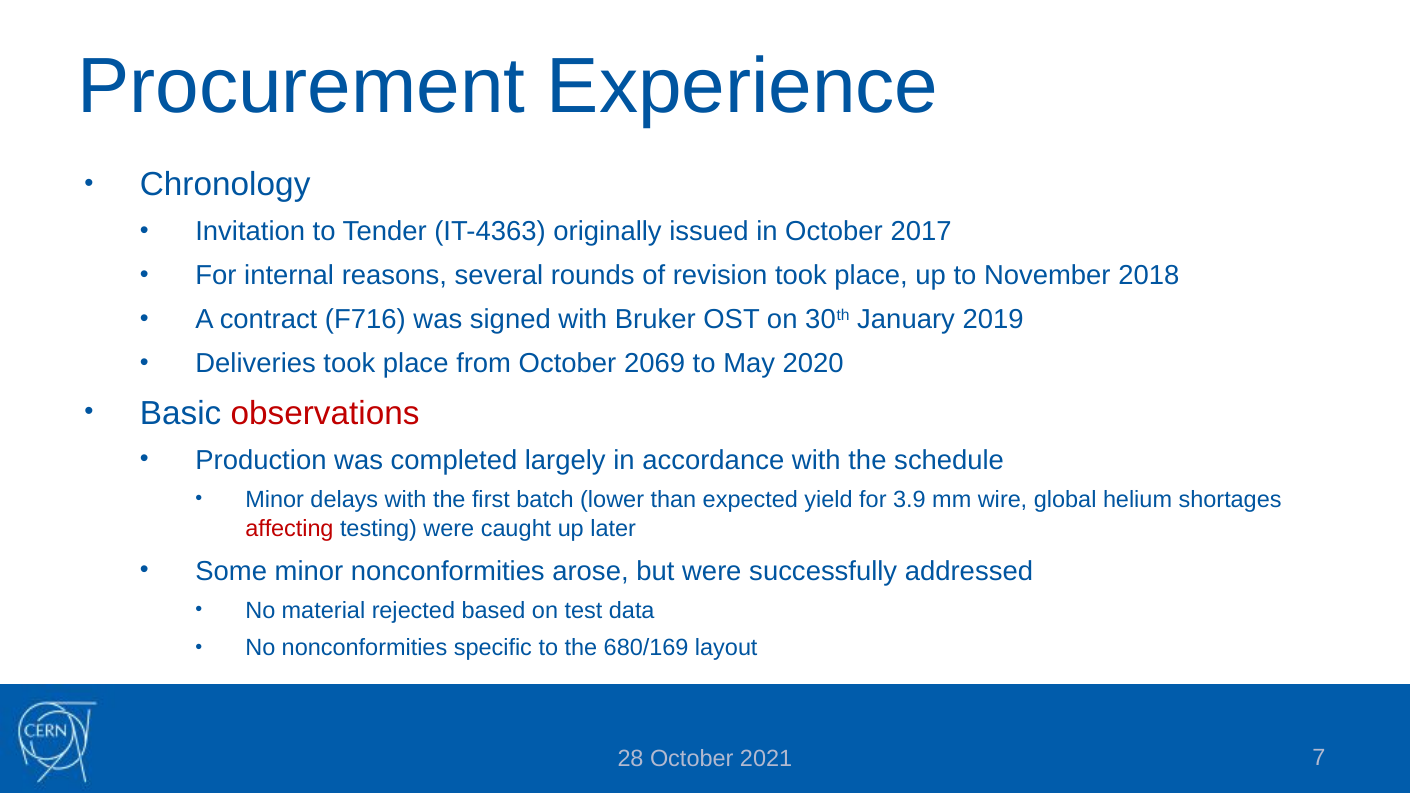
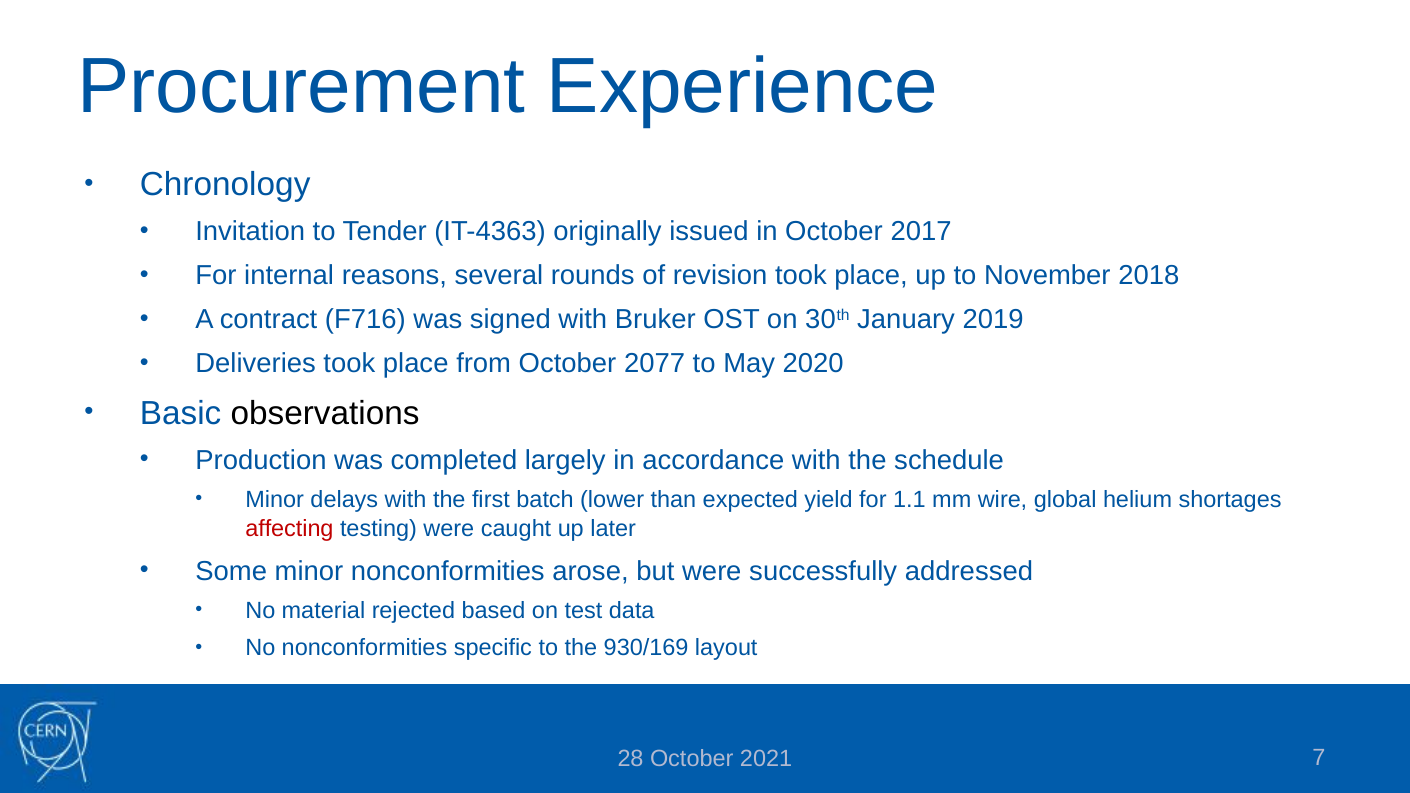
2069: 2069 -> 2077 (655, 363)
observations colour: red -> black (325, 413)
3.9: 3.9 -> 1.1 (909, 500)
680/169: 680/169 -> 930/169 (646, 648)
